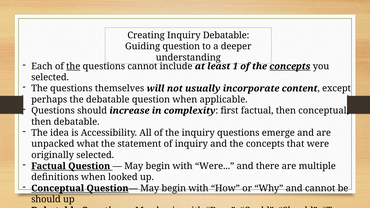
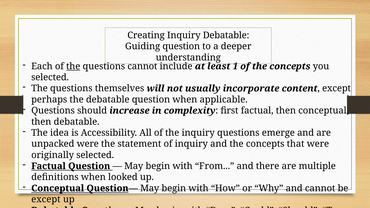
concepts underline: present -> none (290, 66)
unpacked what: what -> were (88, 144)
with Were: Were -> From (215, 166)
should: should -> except (46, 199)
